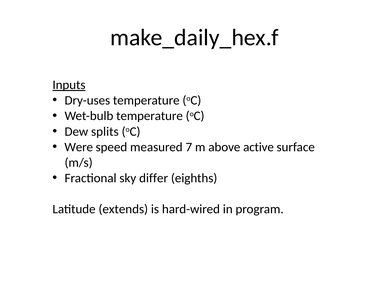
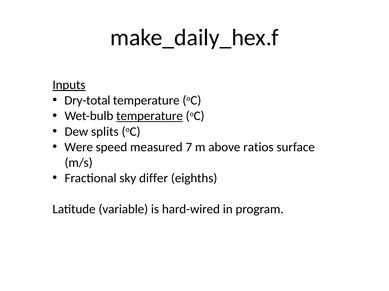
Dry-uses: Dry-uses -> Dry-total (87, 101)
temperature underline: none -> present (150, 116)
active: active -> ratios (258, 147)
extends: extends -> variable (123, 210)
